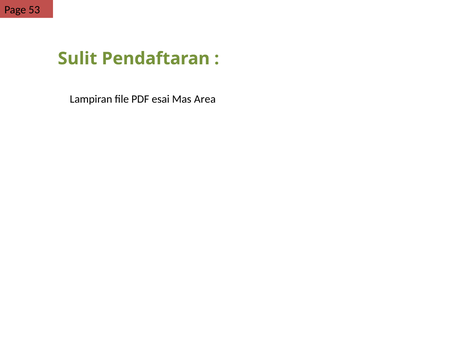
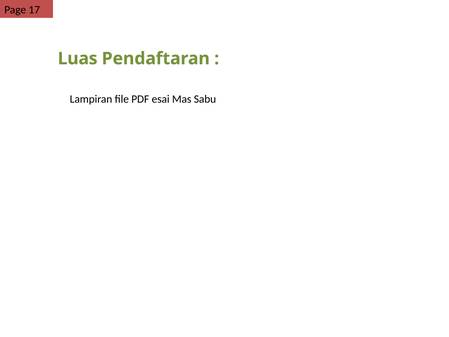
53: 53 -> 17 (34, 10)
Sulit: Sulit -> Luas (78, 59)
Area: Area -> Sabu (205, 99)
